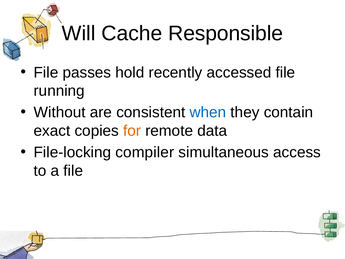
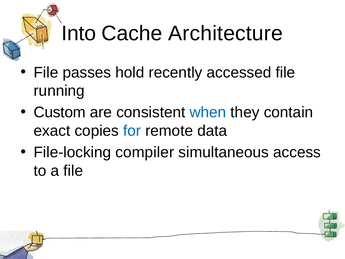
Will: Will -> Into (79, 33)
Responsible: Responsible -> Architecture (226, 33)
Without: Without -> Custom (60, 112)
for colour: orange -> blue (132, 131)
